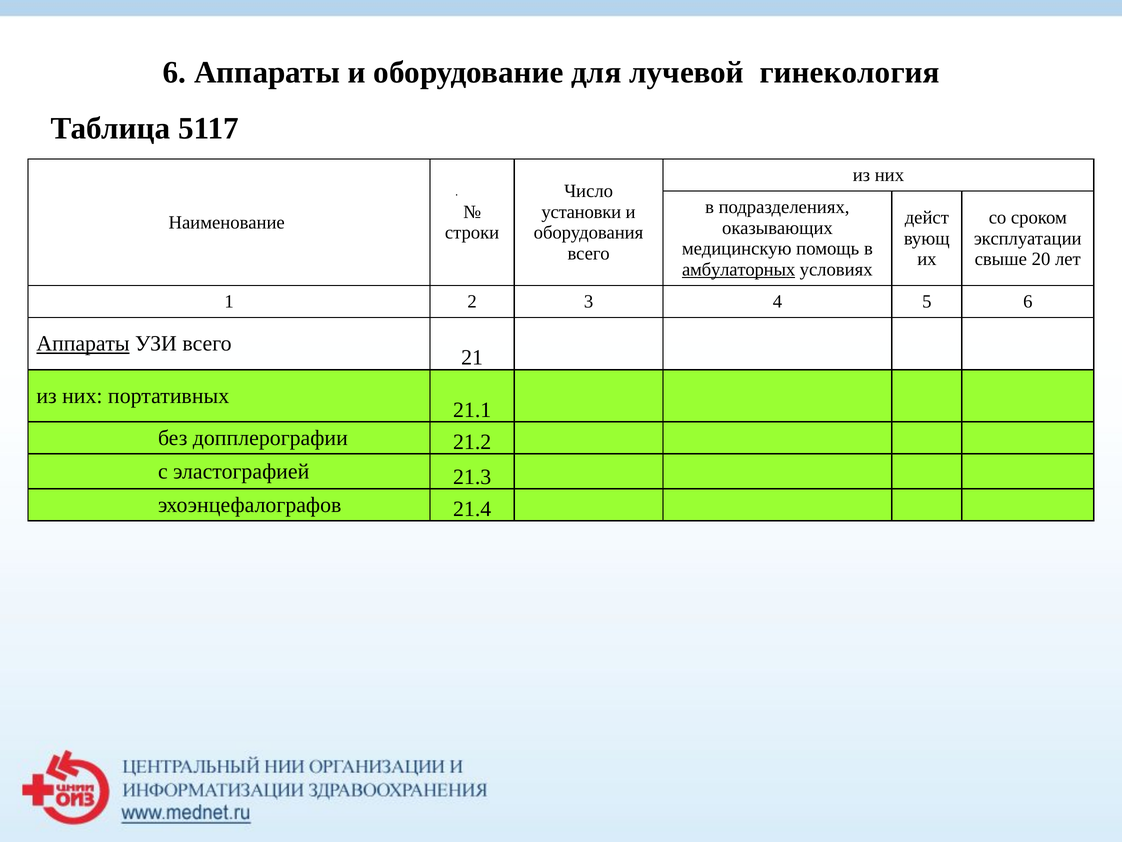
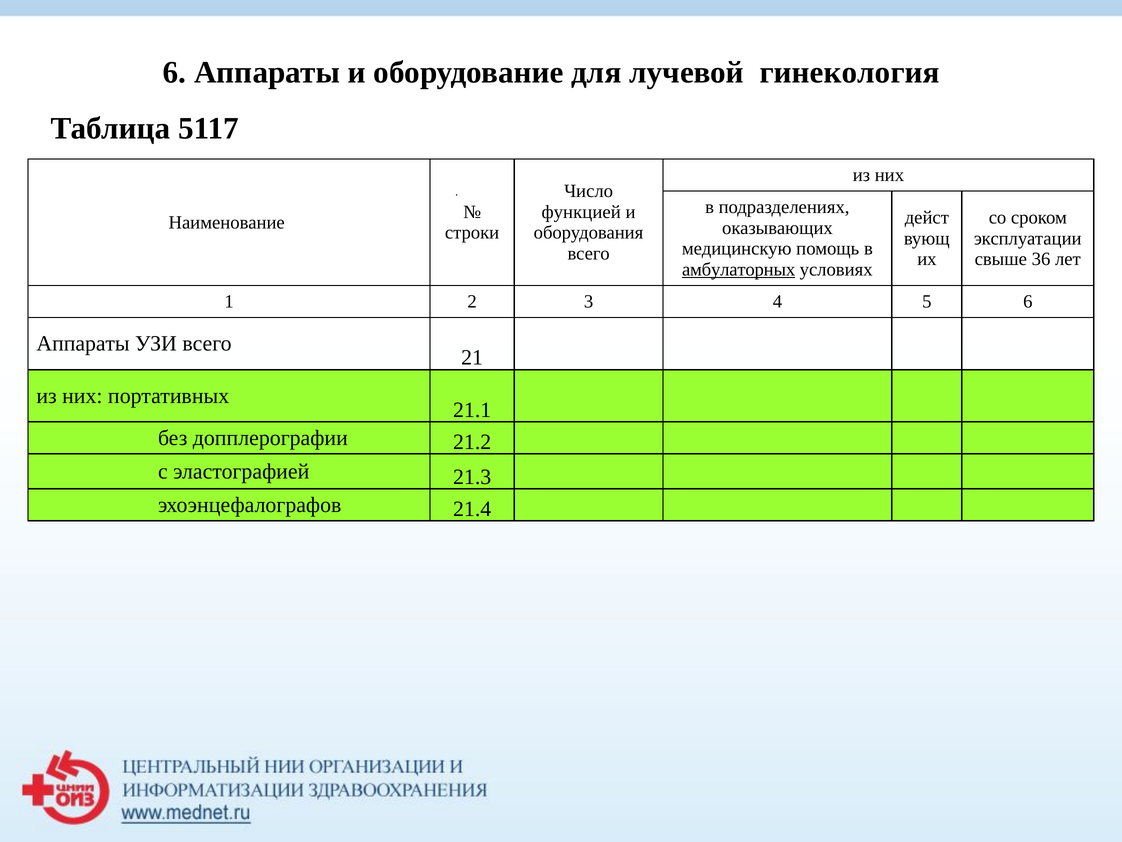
установки: установки -> функцией (581, 212)
20: 20 -> 36 (1041, 259)
Аппараты underline: present -> none (83, 344)
